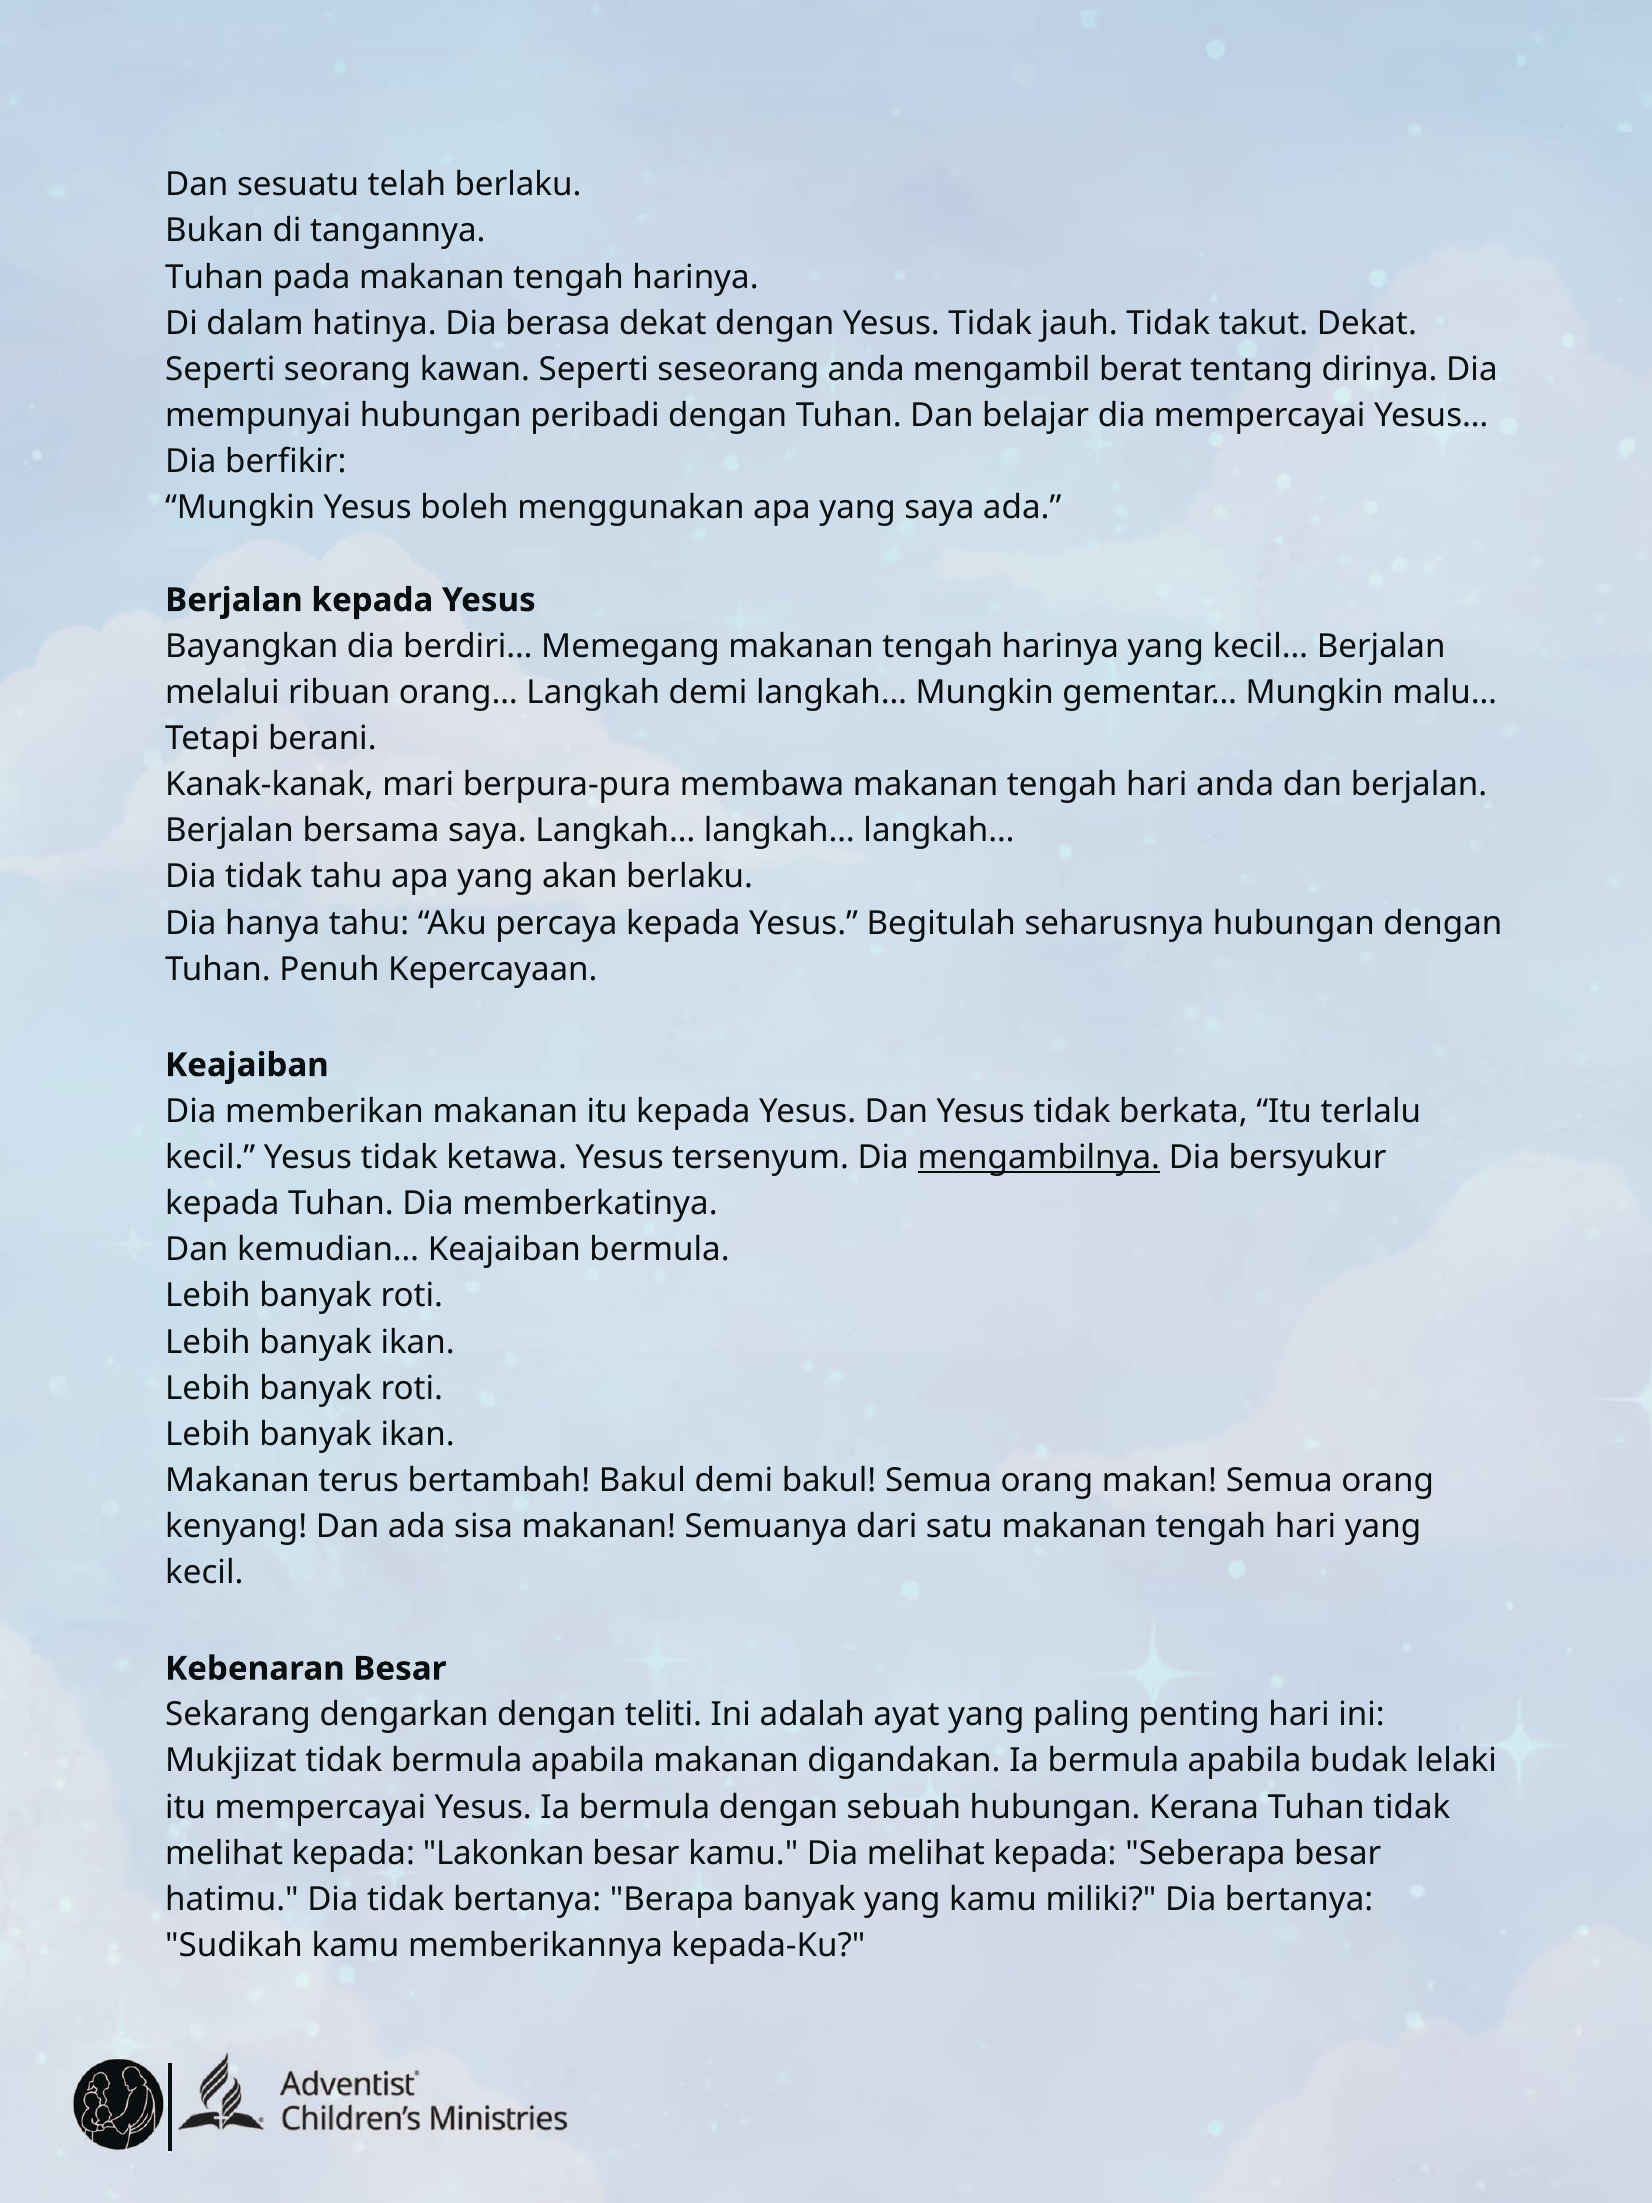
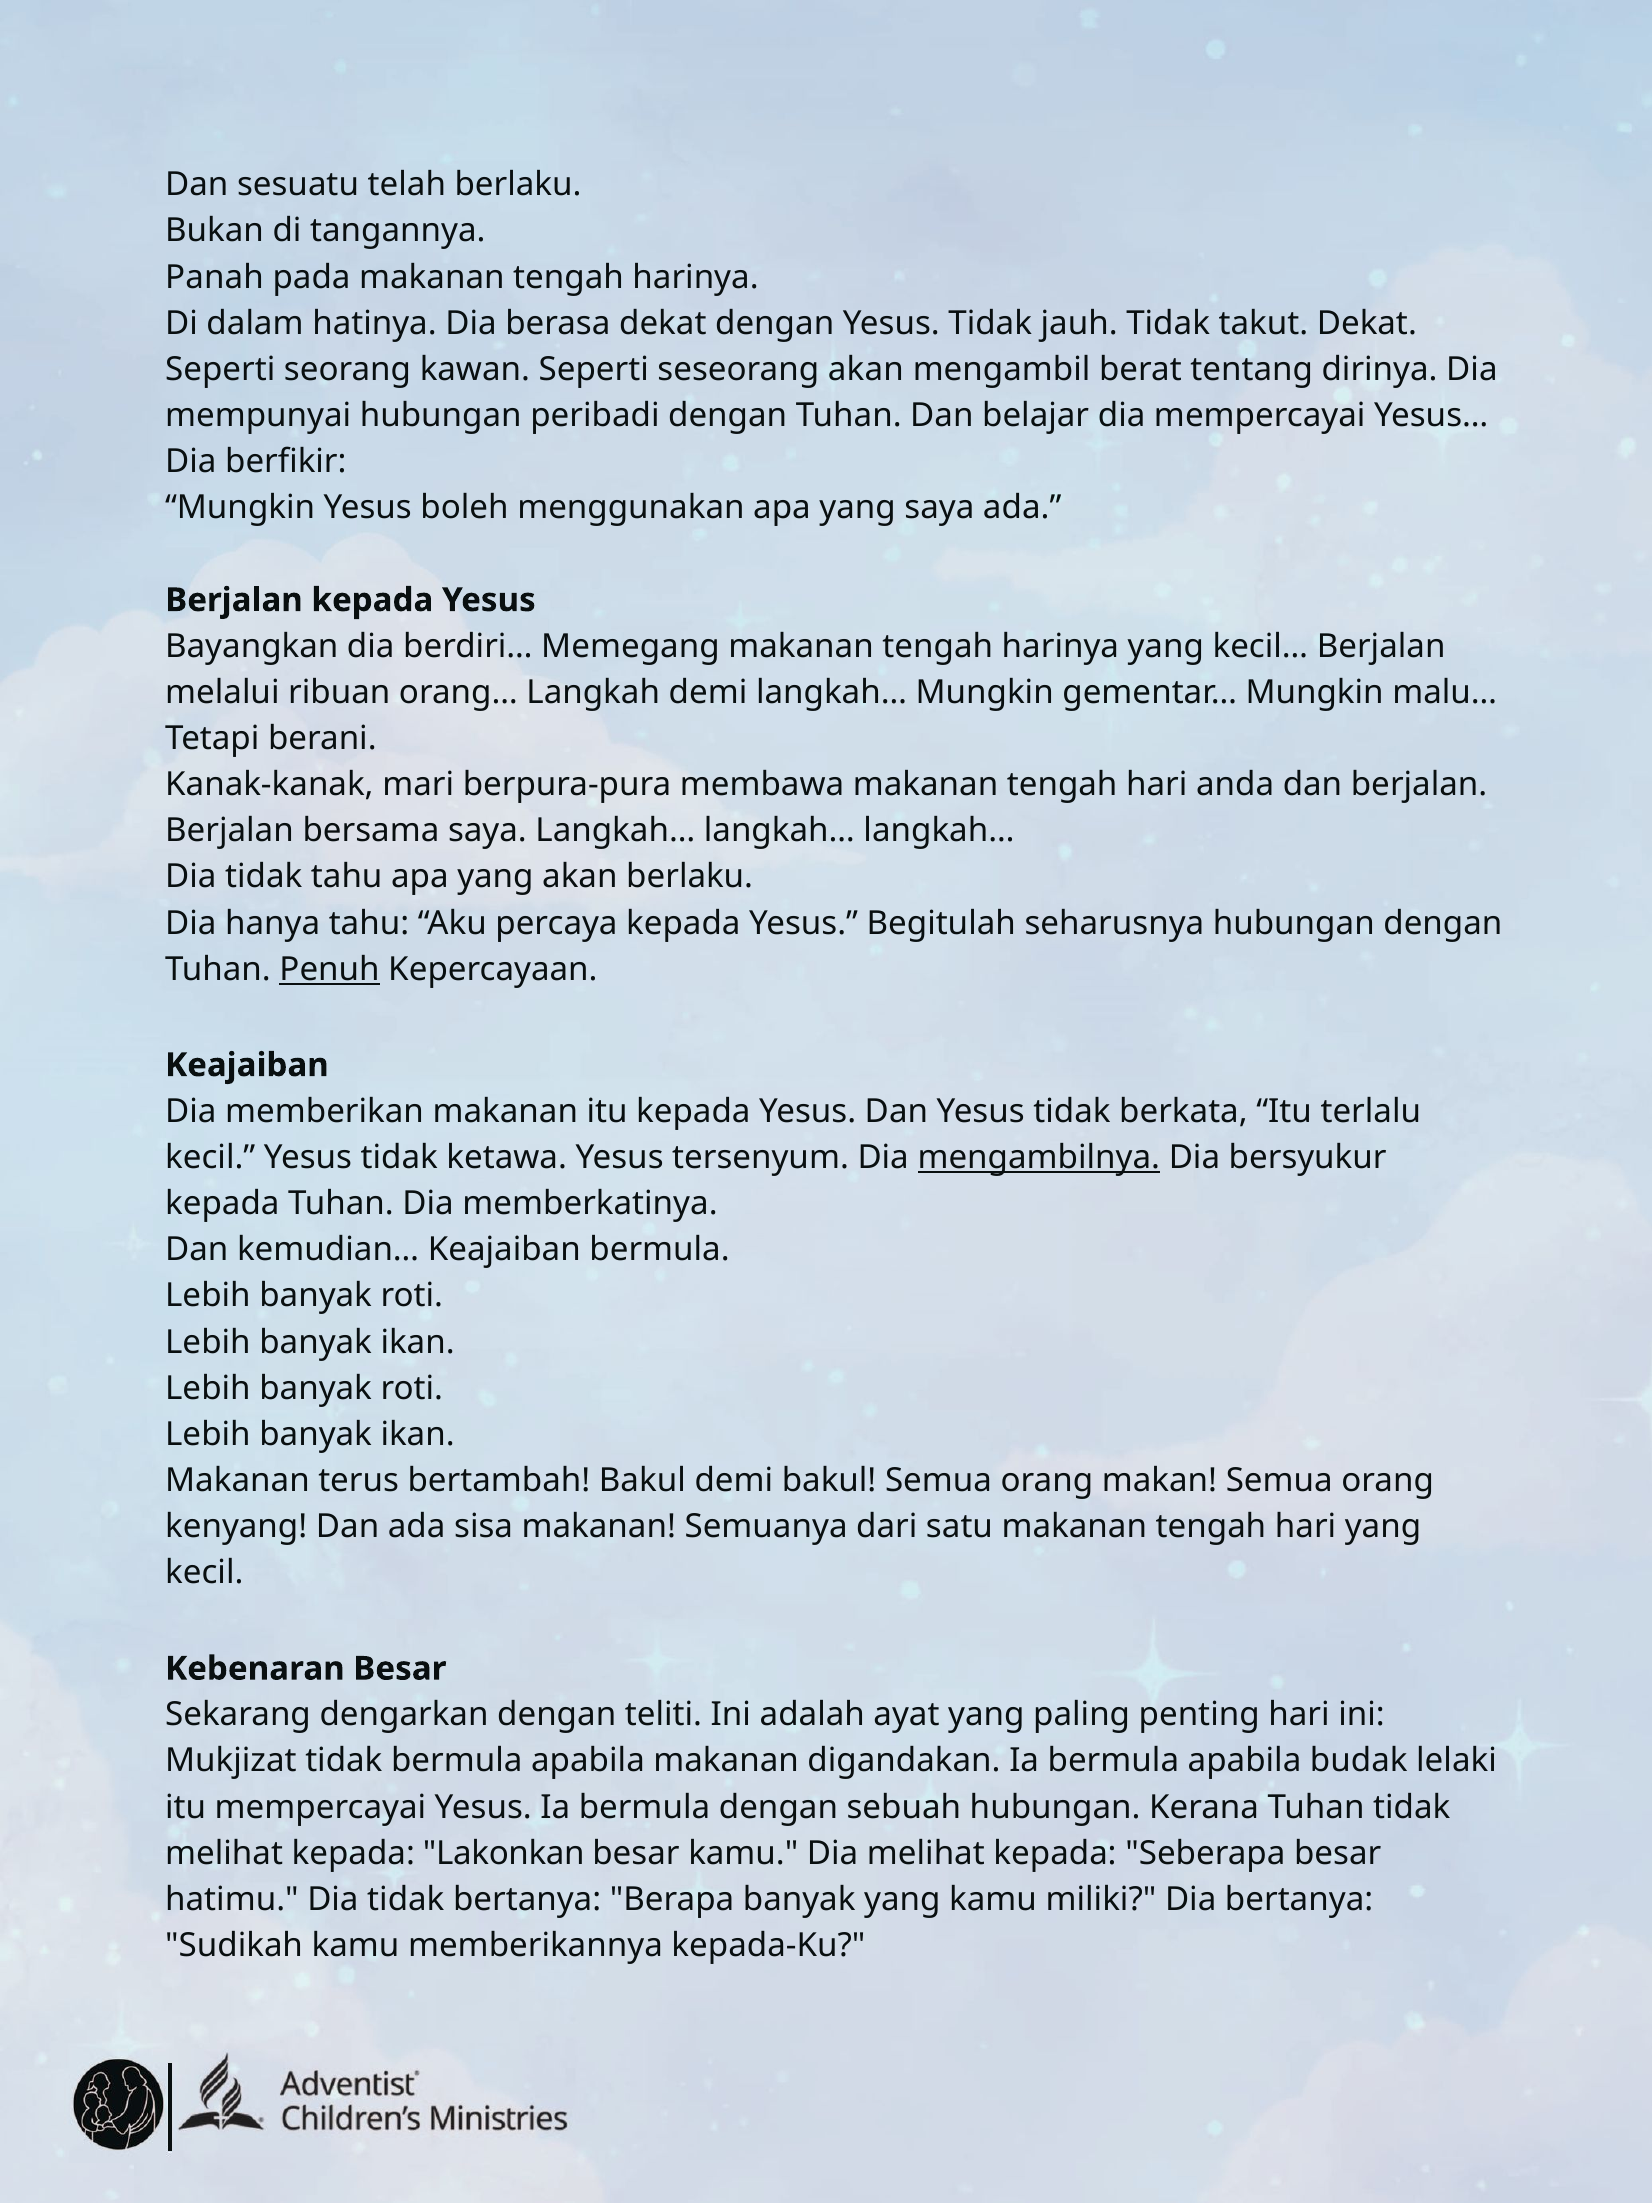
Tuhan: Tuhan -> Panah (214, 277)
seseorang anda: anda -> akan (866, 369)
Penuh underline: none -> present (330, 969)
